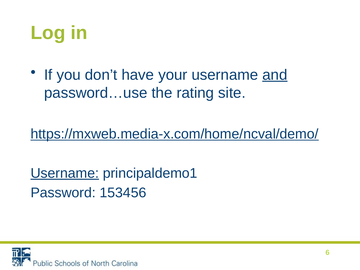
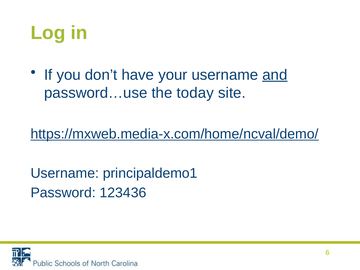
rating: rating -> today (195, 93)
Username underline: present -> none (65, 173)
153456: 153456 -> 123436 (123, 193)
